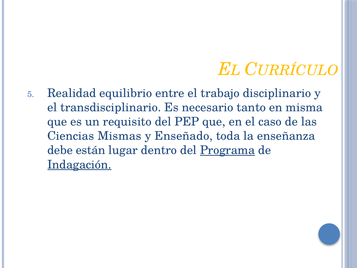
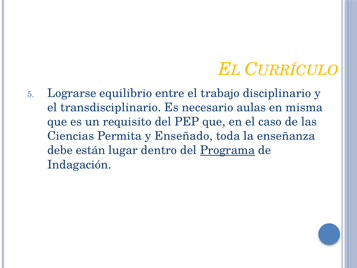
Realidad: Realidad -> Lograrse (72, 93)
tanto: tanto -> aulas (251, 107)
Mismas: Mismas -> Permita (120, 136)
Indagación underline: present -> none (79, 164)
